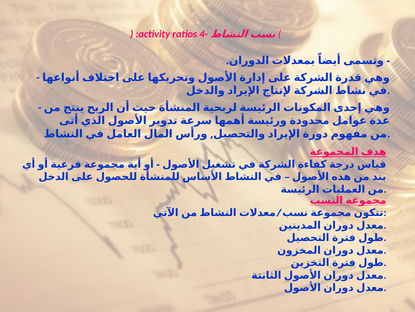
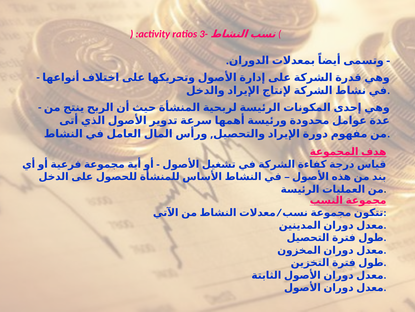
4-: 4- -> 3- (204, 34)
